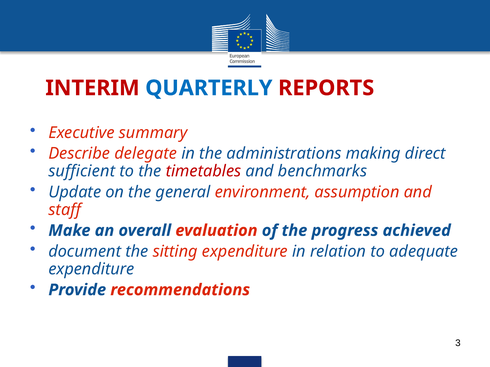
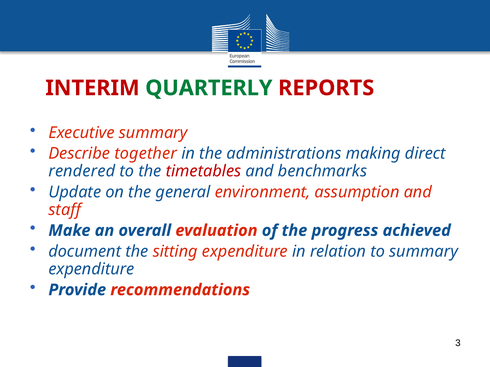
QUARTERLY colour: blue -> green (209, 88)
delegate: delegate -> together (146, 154)
sufficient: sufficient -> rendered (82, 171)
to adequate: adequate -> summary (424, 252)
